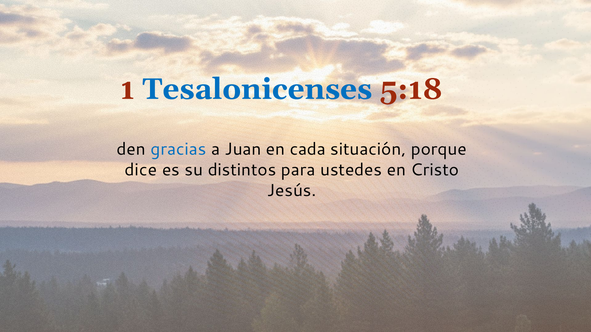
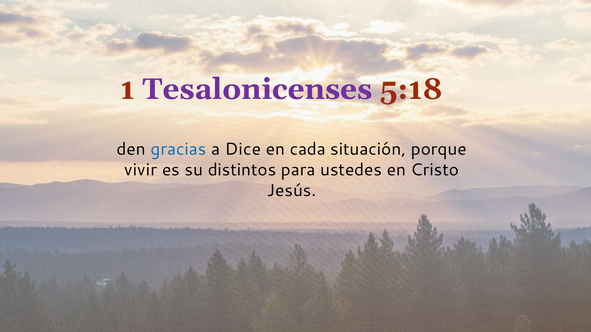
Tesalonicenses colour: blue -> purple (257, 89)
Juan: Juan -> Dice (243, 149)
dice: dice -> vivir (141, 170)
